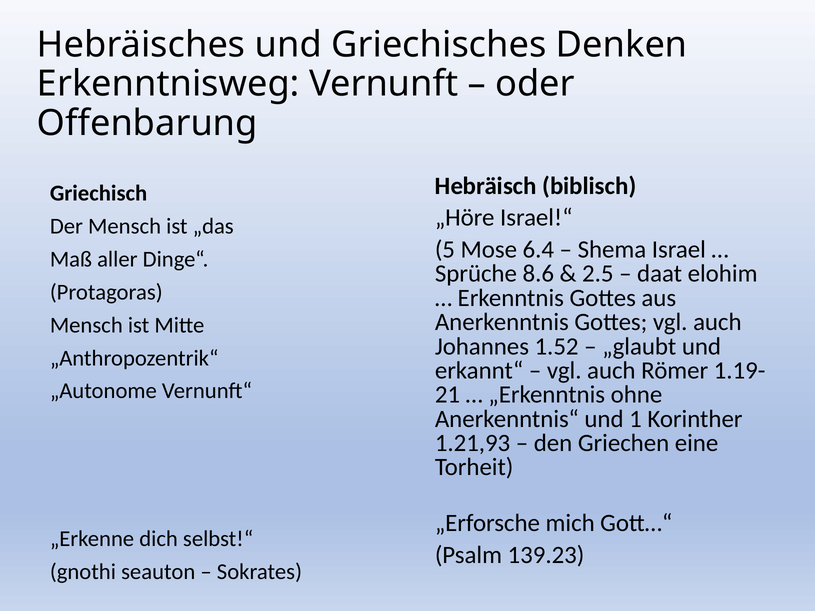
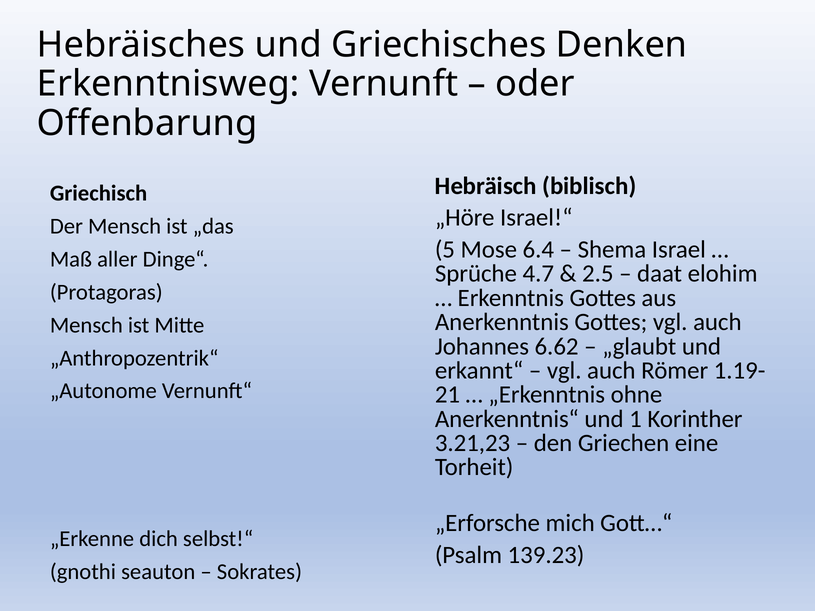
8.6: 8.6 -> 4.7 (538, 274)
1.52: 1.52 -> 6.62 (557, 346)
1.21,93: 1.21,93 -> 3.21,23 (473, 443)
